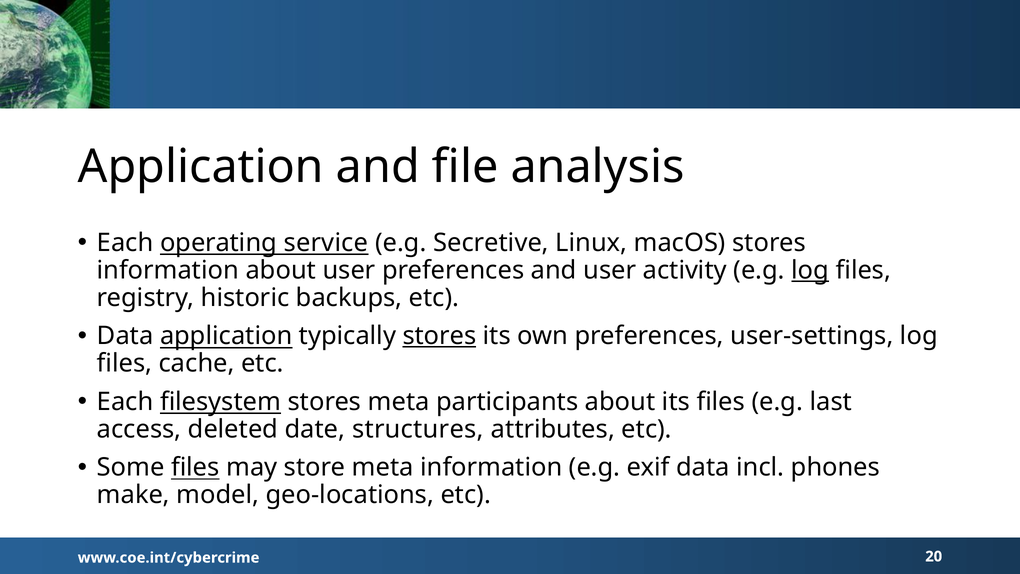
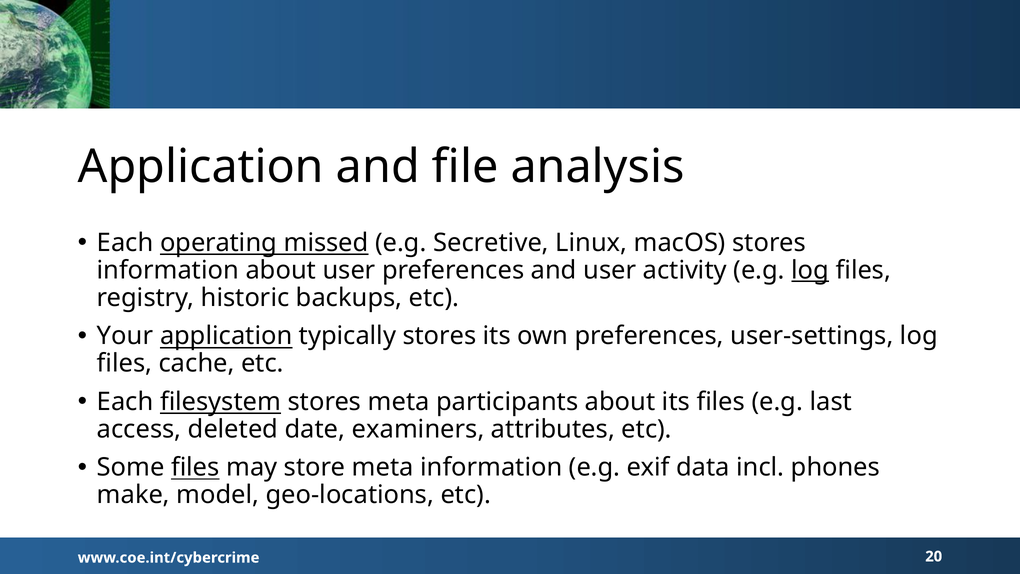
service: service -> missed (326, 243)
Data: Data -> Your (125, 336)
stores underline: present -> none (439, 336)
structures: structures -> examiners (418, 429)
